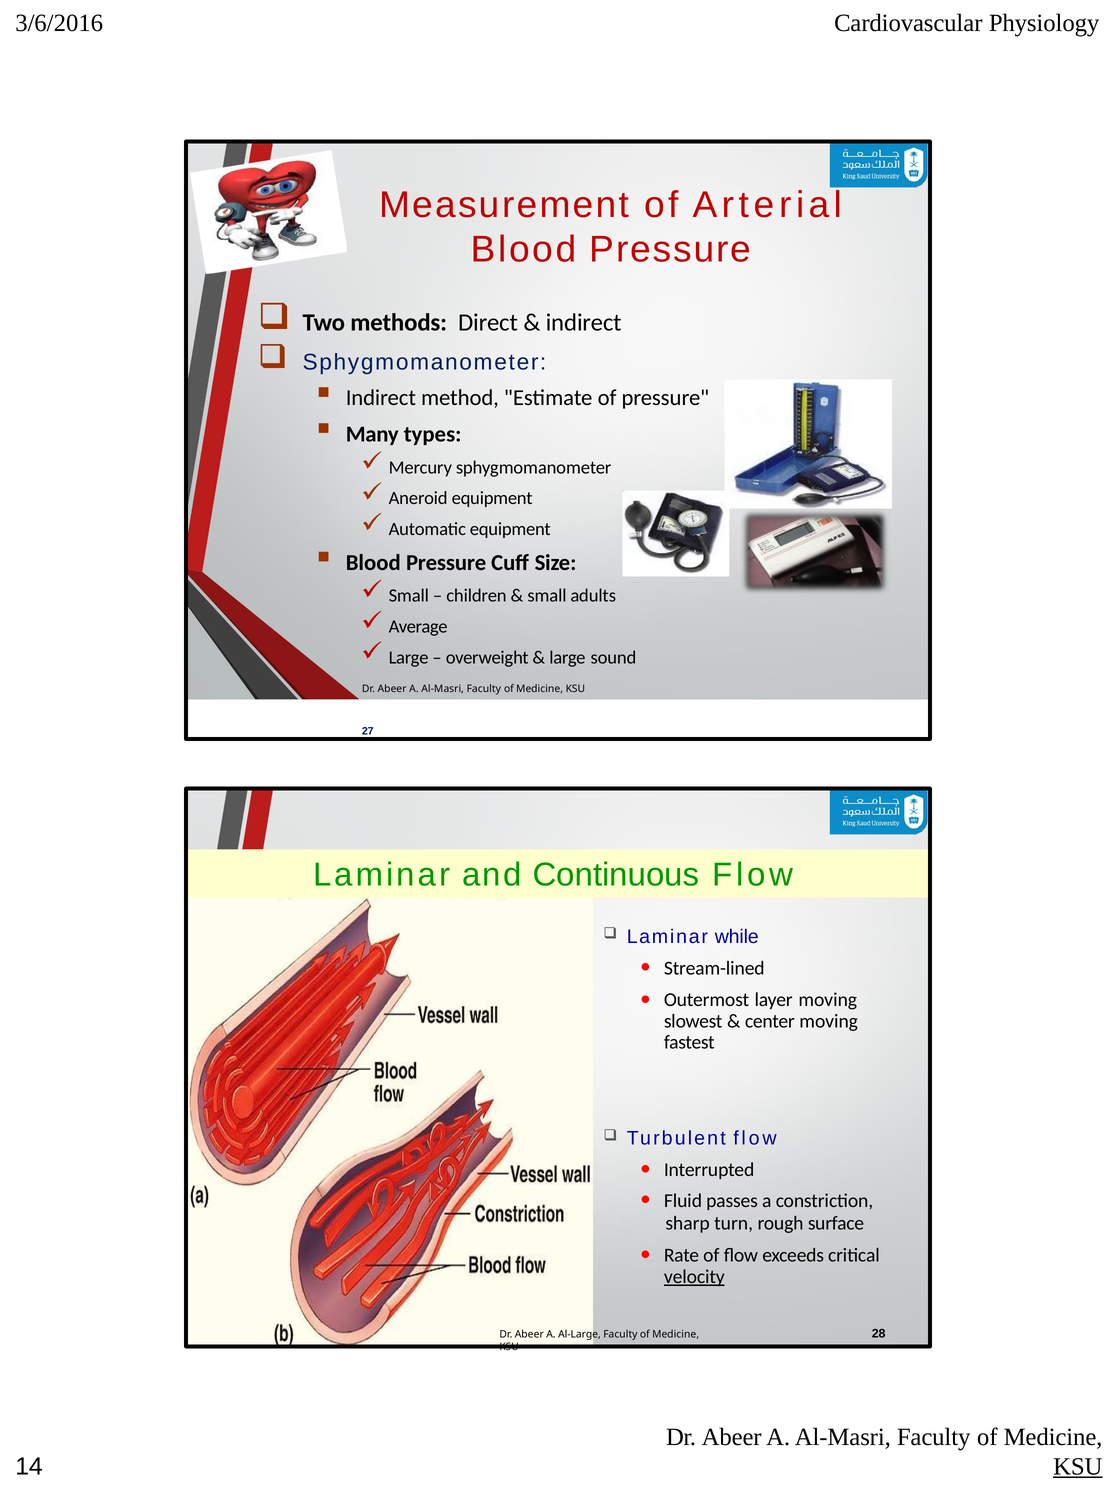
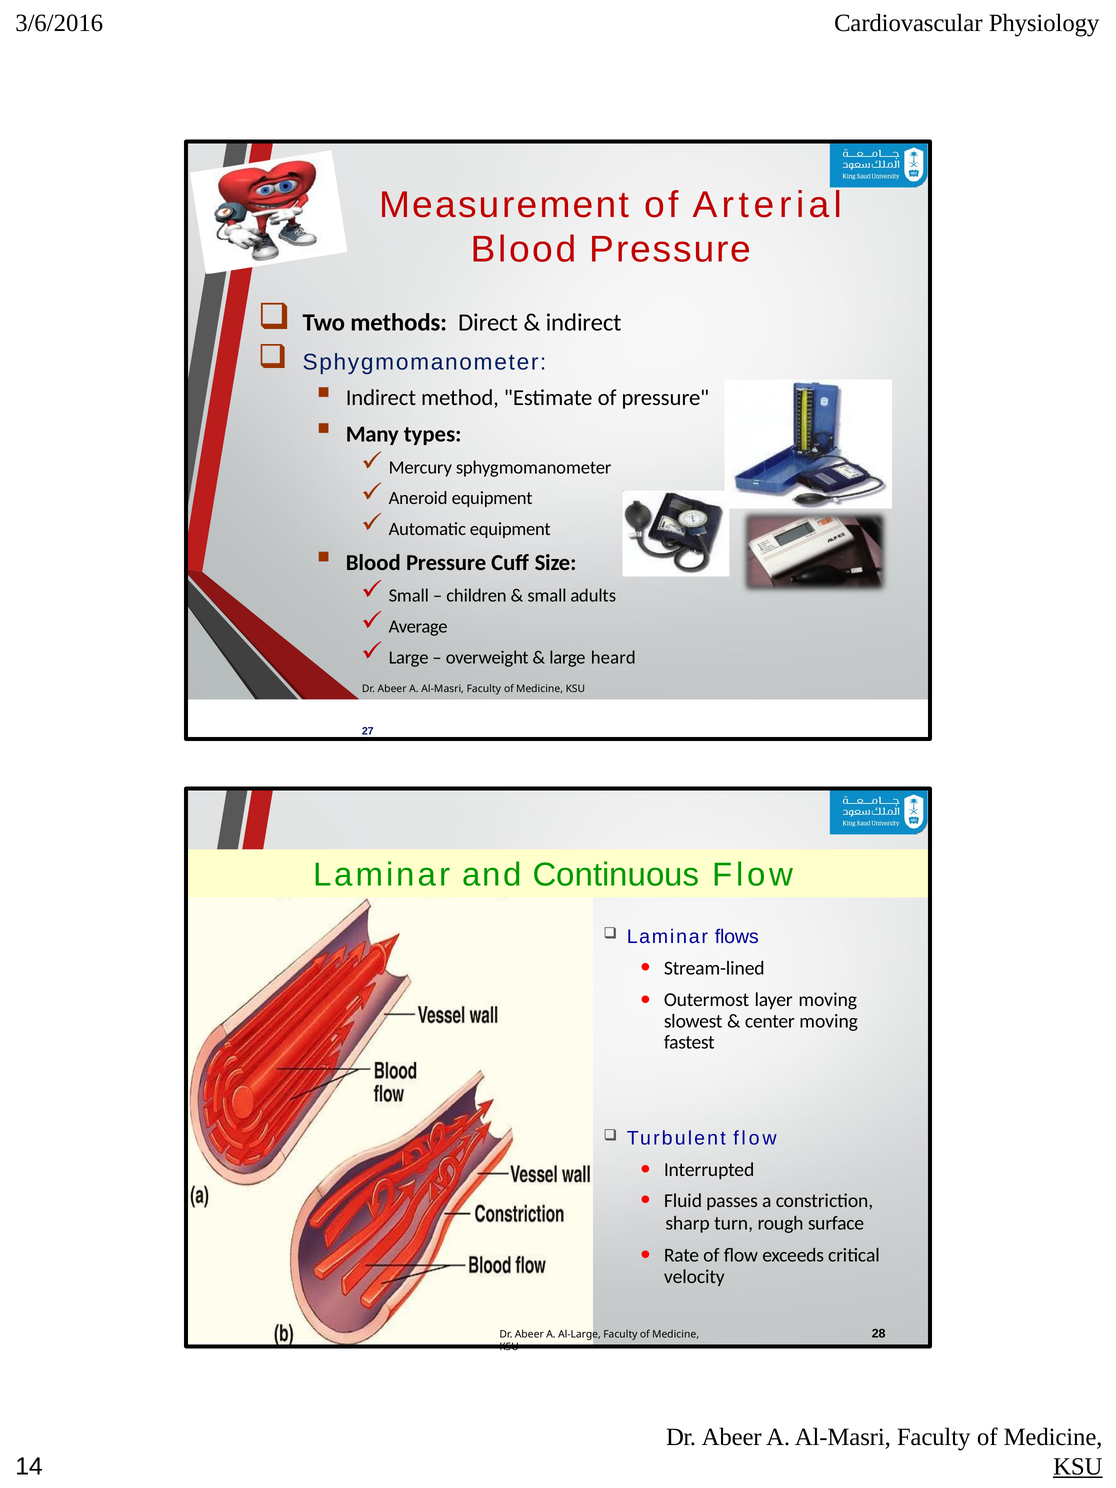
sound: sound -> heard (613, 657)
while: while -> flows (737, 937)
velocity underline: present -> none (694, 1277)
